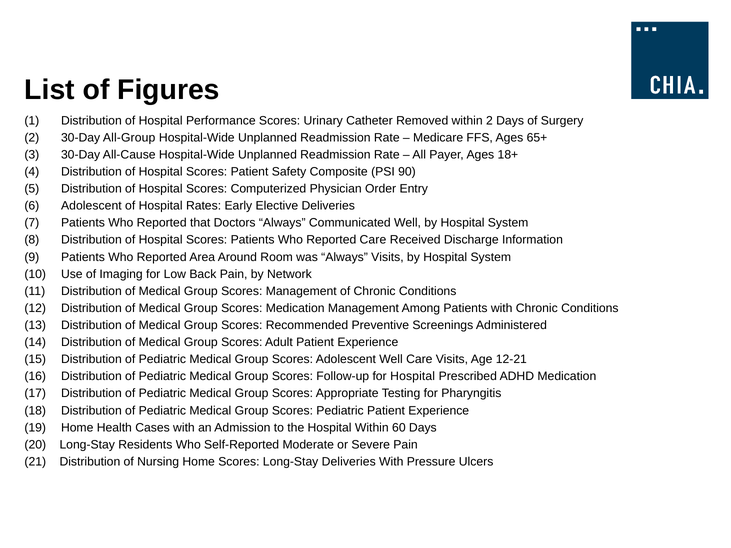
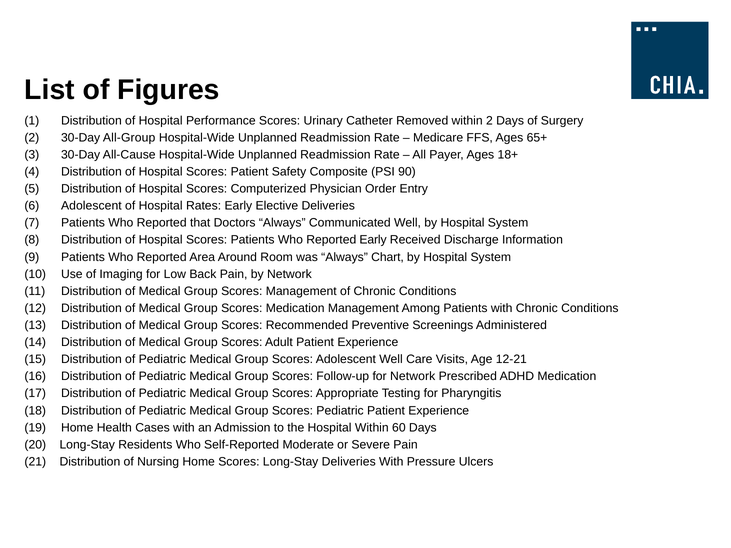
Reported Care: Care -> Early (373, 240)
Always Visits: Visits -> Chart (388, 257)
for Hospital: Hospital -> Network (413, 377)
